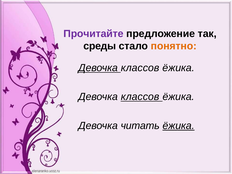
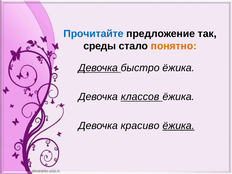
Прочитайте colour: purple -> blue (93, 34)
классов: классов -> быстро (140, 68)
читать: читать -> красиво (140, 126)
